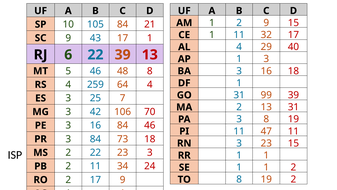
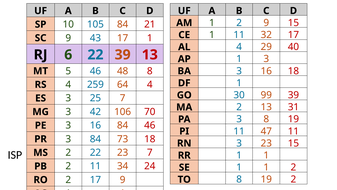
31: 31 -> 30 (239, 95)
23 3: 3 -> 7 (150, 152)
